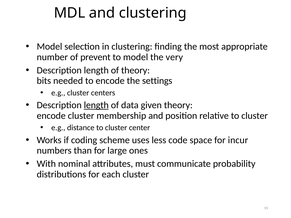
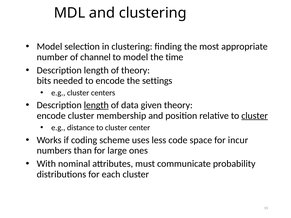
prevent: prevent -> channel (95, 57)
very: very -> time (174, 57)
cluster underline: none -> present (255, 116)
